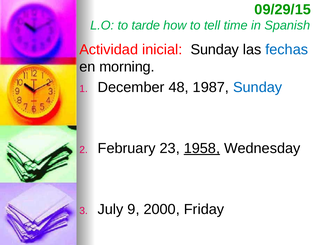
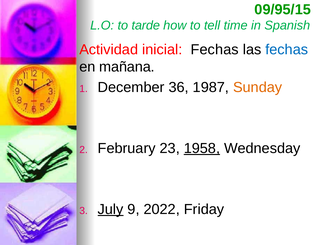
09/29/15: 09/29/15 -> 09/95/15 (283, 9)
inicial Sunday: Sunday -> Fechas (215, 49)
morning: morning -> mañana (127, 67)
48: 48 -> 36 (179, 87)
Sunday colour: blue -> orange (258, 87)
July underline: none -> present (111, 209)
2000: 2000 -> 2022 (162, 209)
